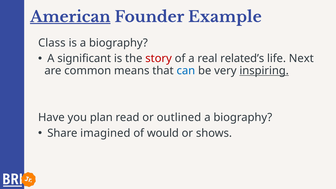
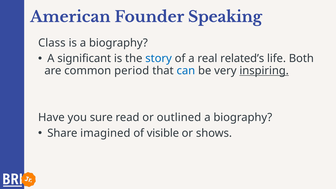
American underline: present -> none (70, 17)
Example: Example -> Speaking (225, 17)
story colour: red -> blue (159, 59)
Next: Next -> Both (301, 59)
means: means -> period (132, 71)
plan: plan -> sure (101, 117)
would: would -> visible (163, 133)
